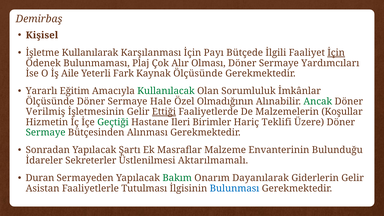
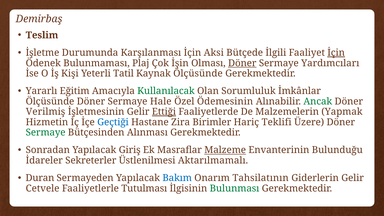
Kişisel: Kişisel -> Teslim (42, 35)
Kullanılarak: Kullanılarak -> Durumunda (90, 53)
Payı: Payı -> Aksi (214, 53)
Alır: Alır -> İşin (180, 63)
Döner underline: none -> present (242, 63)
Aile: Aile -> Kişi (70, 73)
Fark: Fark -> Tatil (123, 73)
Olmadığının: Olmadığının -> Ödemesinin (225, 101)
Koşullar: Koşullar -> Yapmak (342, 112)
Geçtiği colour: green -> blue (113, 122)
Ileri: Ileri -> Zira (181, 122)
Şartı: Şartı -> Giriş (130, 150)
Malzeme underline: none -> present (225, 150)
Bakım colour: green -> blue (177, 178)
Dayanılarak: Dayanılarak -> Tahsilatının (261, 178)
Asistan: Asistan -> Cetvele (43, 188)
Bulunması colour: blue -> green (234, 188)
